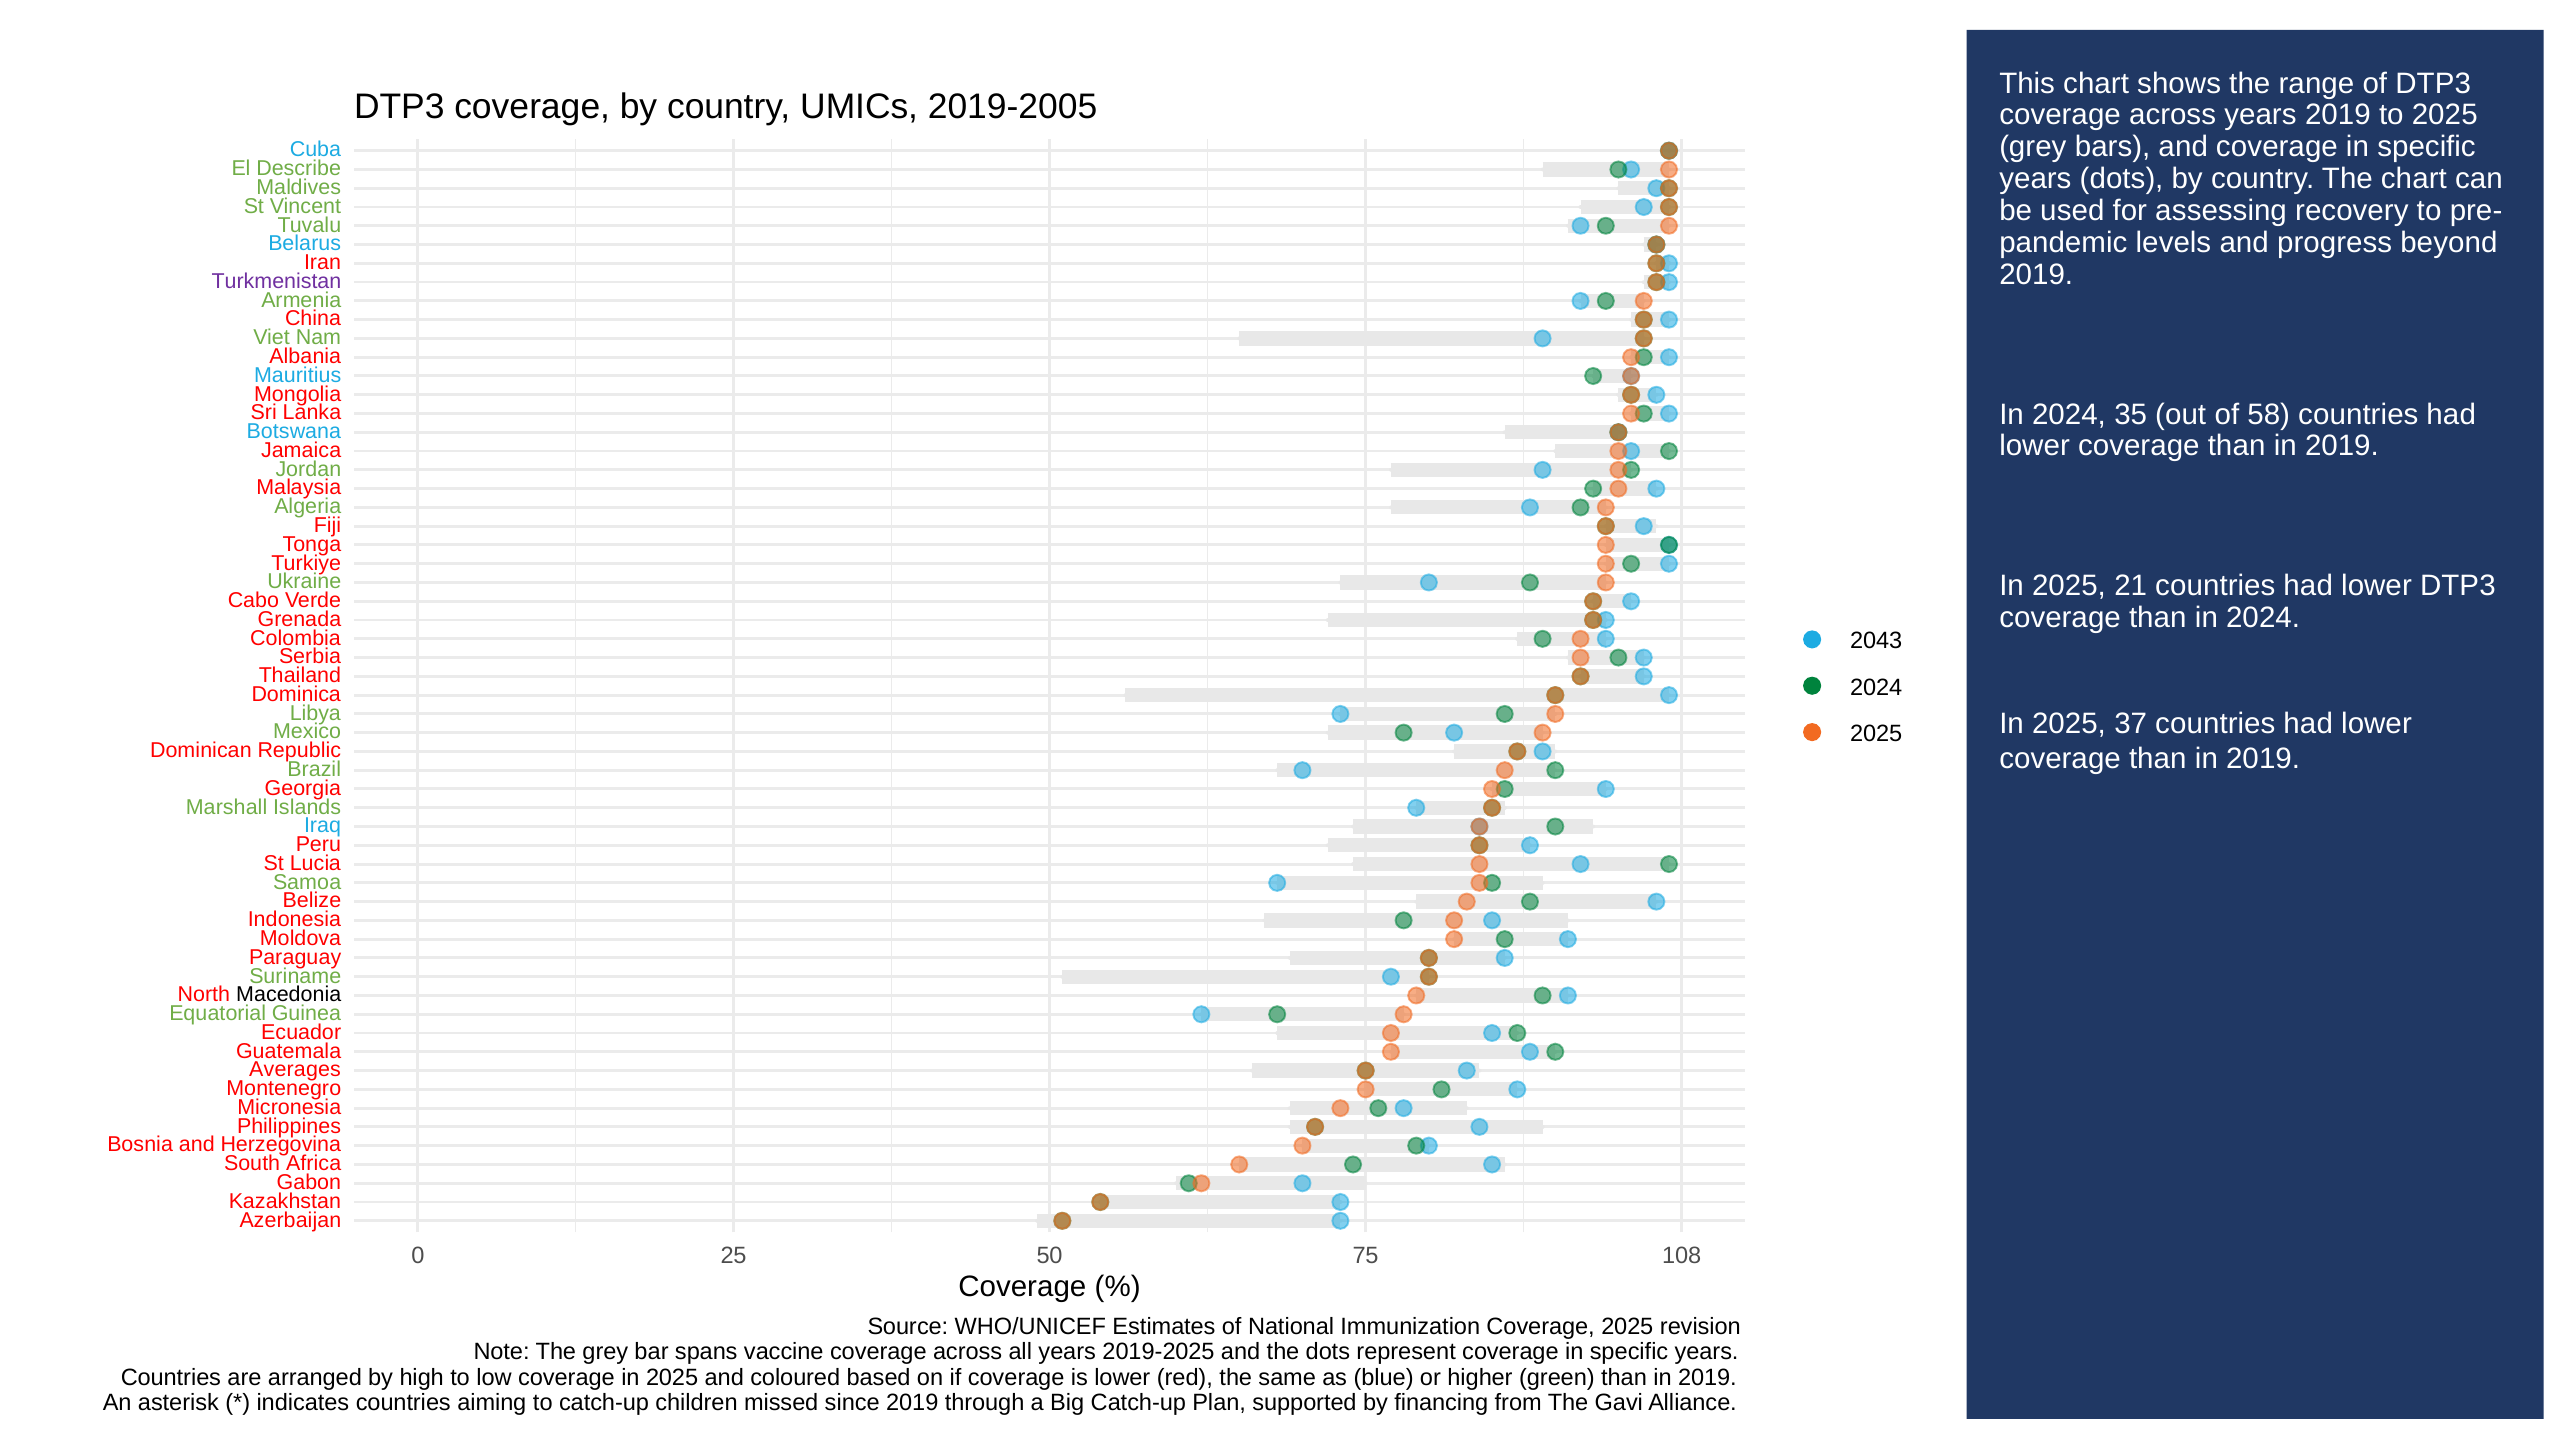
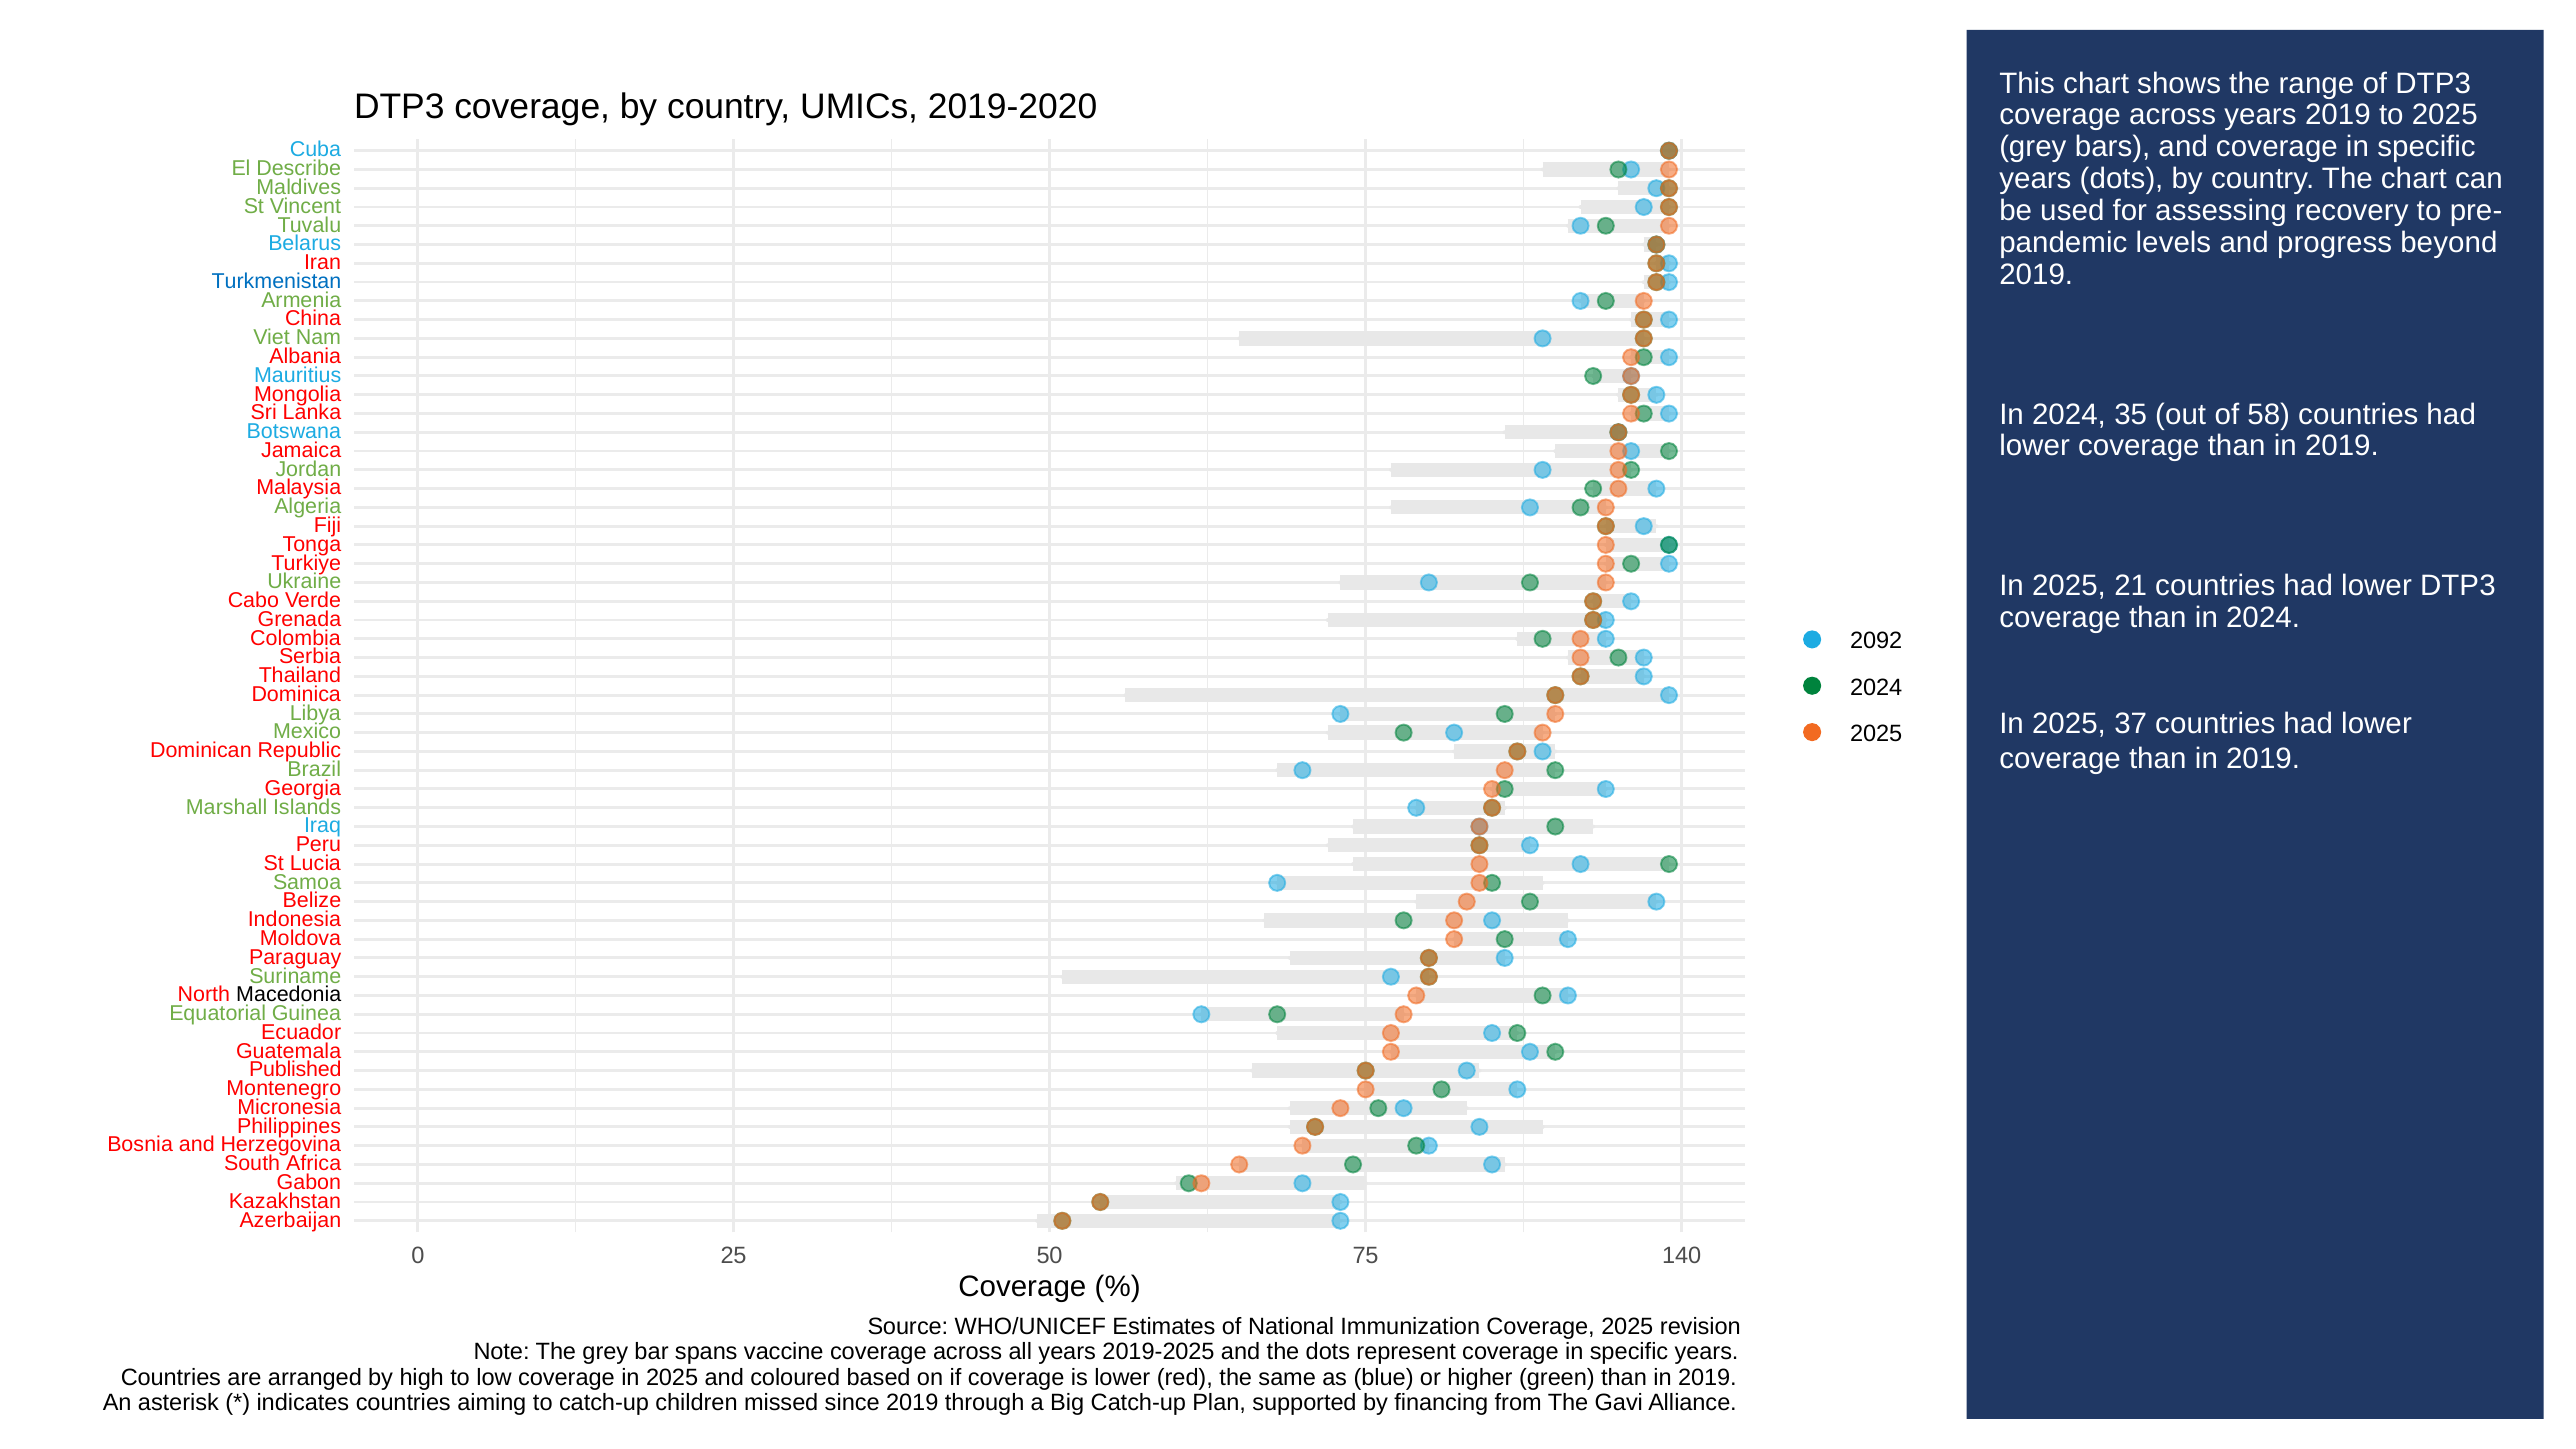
2019-2005: 2019-2005 -> 2019-2020 (1013, 107)
Turkmenistan colour: purple -> blue (276, 281)
2043: 2043 -> 2092 (1876, 641)
Averages: Averages -> Published (295, 1070)
108: 108 -> 140 (1682, 1255)
